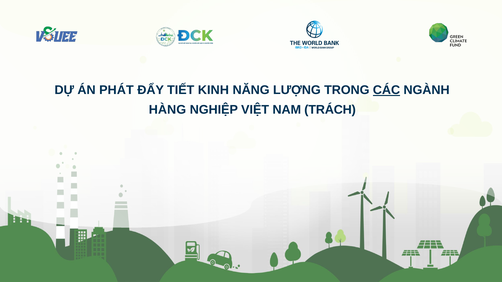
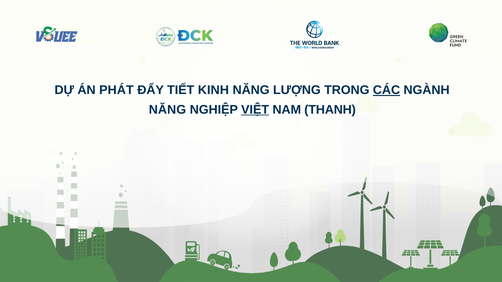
HÀNG: HÀNG -> NĂNG (167, 110)
VIỆT underline: none -> present (255, 110)
TRÁCH: TRÁCH -> THANH (330, 110)
